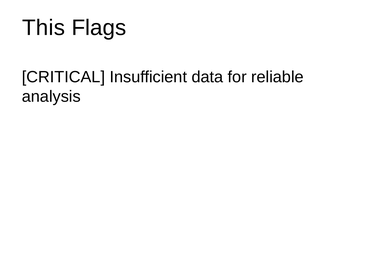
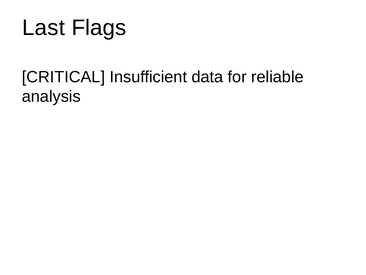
This: This -> Last (44, 28)
